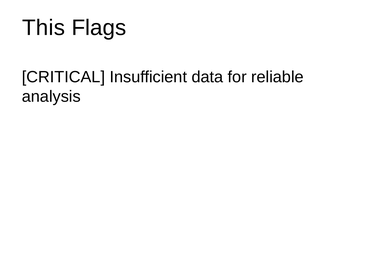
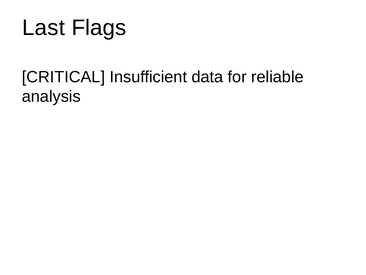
This: This -> Last (44, 28)
